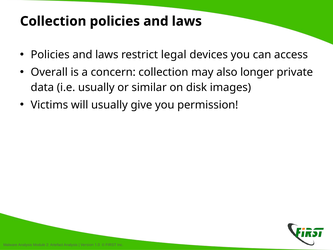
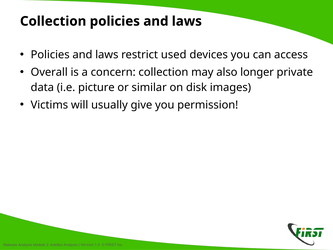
legal: legal -> used (174, 55)
i.e usually: usually -> picture (96, 87)
